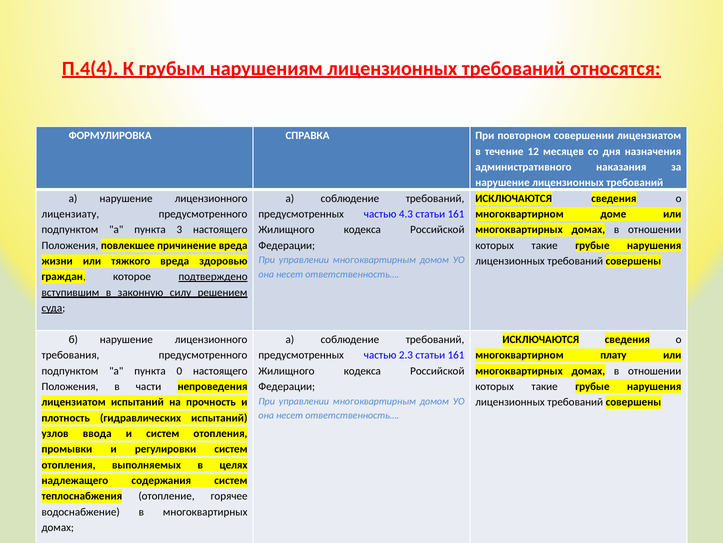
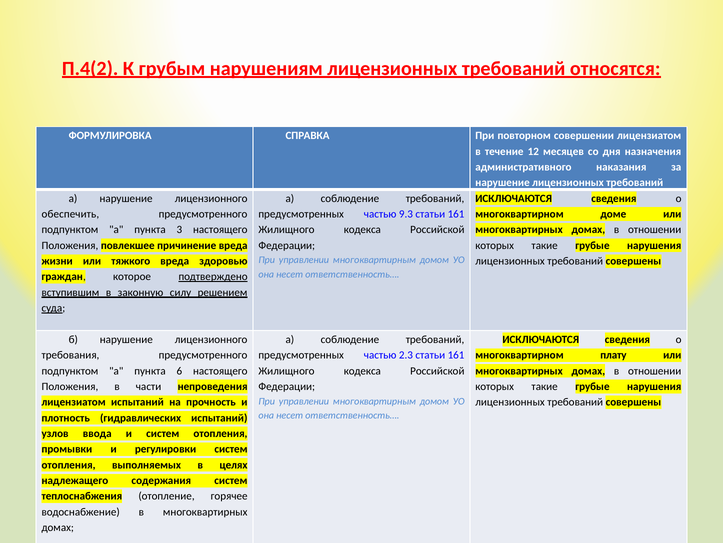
П.4(4: П.4(4 -> П.4(2 (90, 68)
лицензиату: лицензиату -> обеспечить (70, 214)
4.3: 4.3 -> 9.3 (406, 214)
0: 0 -> 6 (179, 370)
